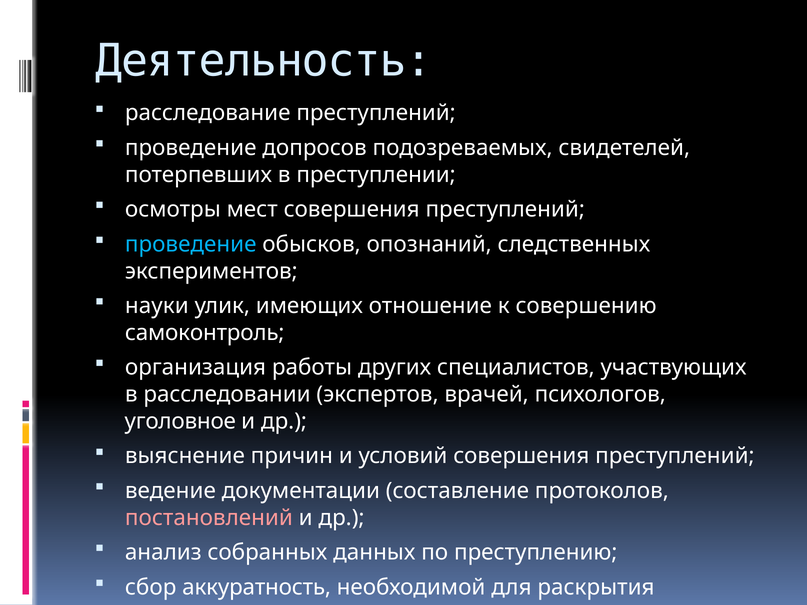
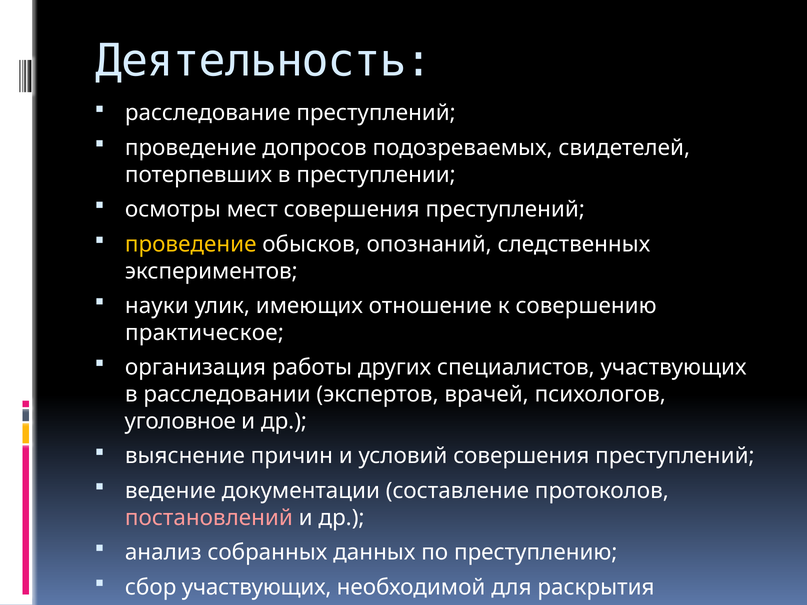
проведение colour: light blue -> yellow (191, 244)
самоконтроль: самоконтроль -> практическое (204, 333)
сбор аккуратность: аккуратность -> участвующих (257, 587)
